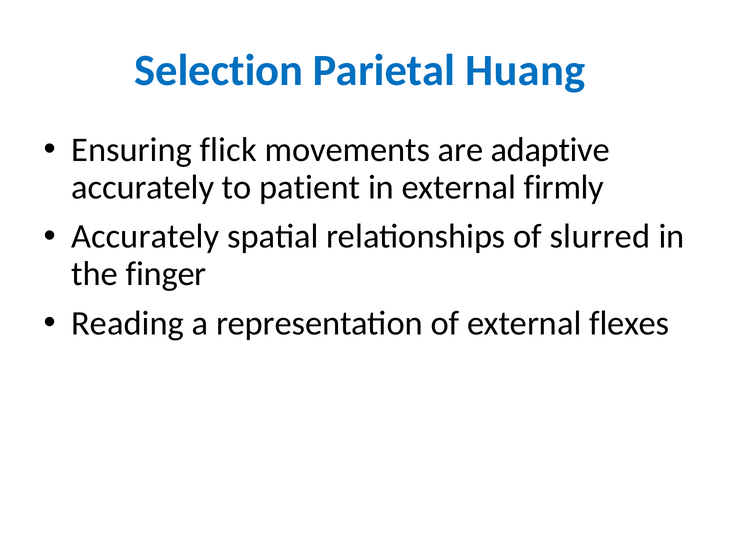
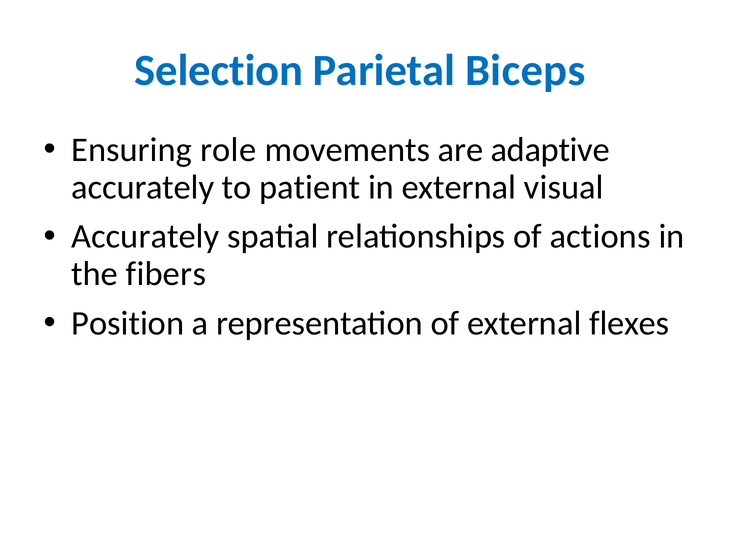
Huang: Huang -> Biceps (525, 71)
flick: flick -> role (228, 150)
firmly: firmly -> visual (564, 187)
slurred: slurred -> actions (600, 237)
finger: finger -> fibers (166, 274)
Reading: Reading -> Position (128, 323)
